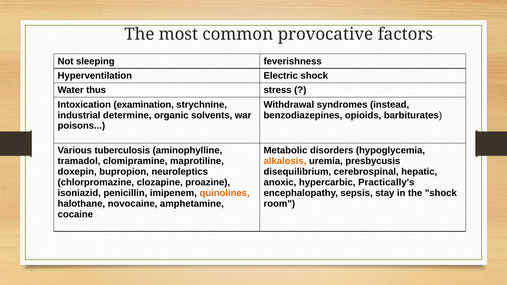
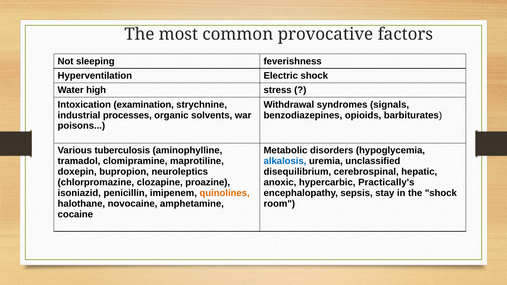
thus: thus -> high (96, 90)
instead: instead -> signals (390, 105)
determine: determine -> processes (127, 115)
alkalosis colour: orange -> blue (285, 161)
presbycusis: presbycusis -> unclassified (373, 161)
